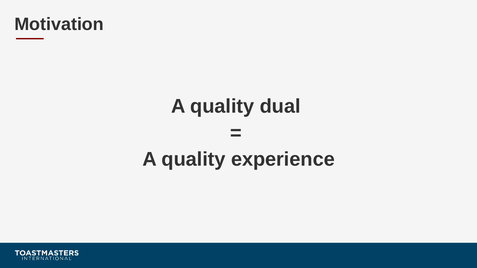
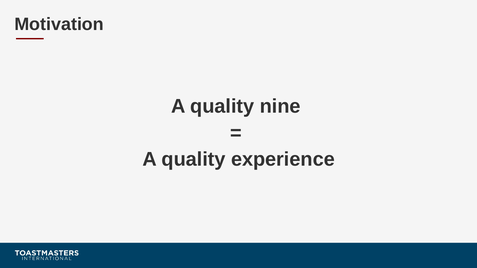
dual: dual -> nine (280, 107)
